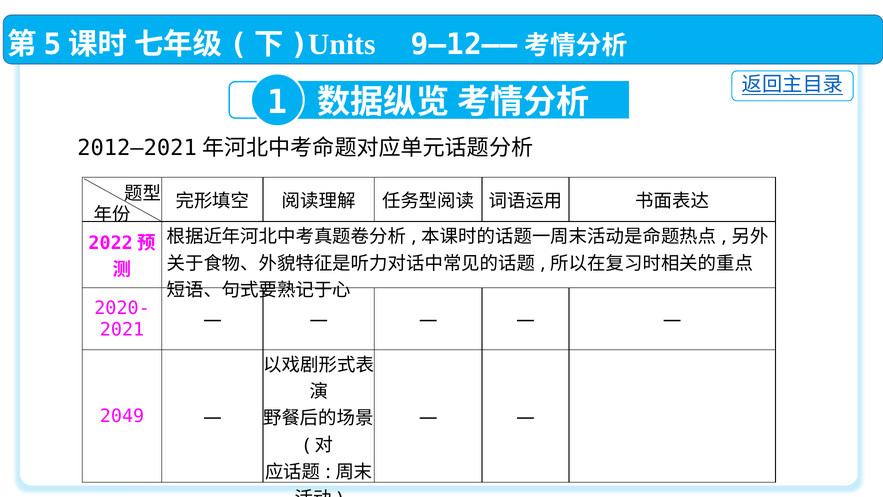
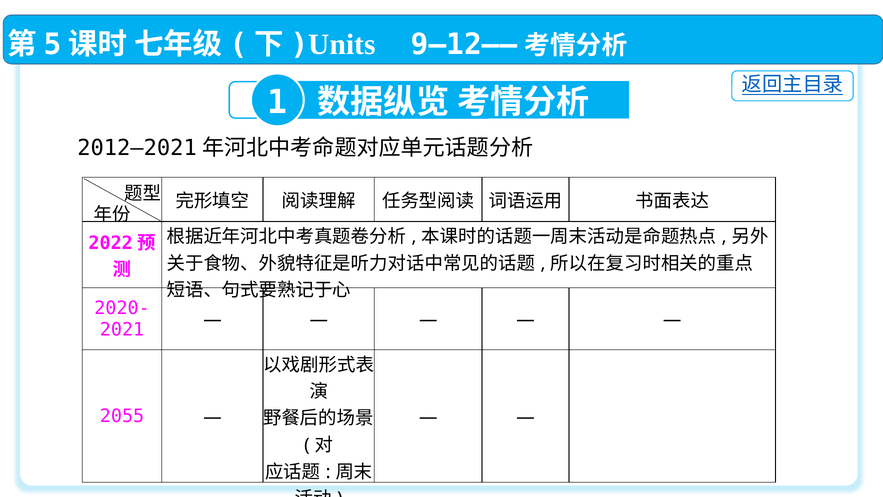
2049: 2049 -> 2055 (122, 416)
